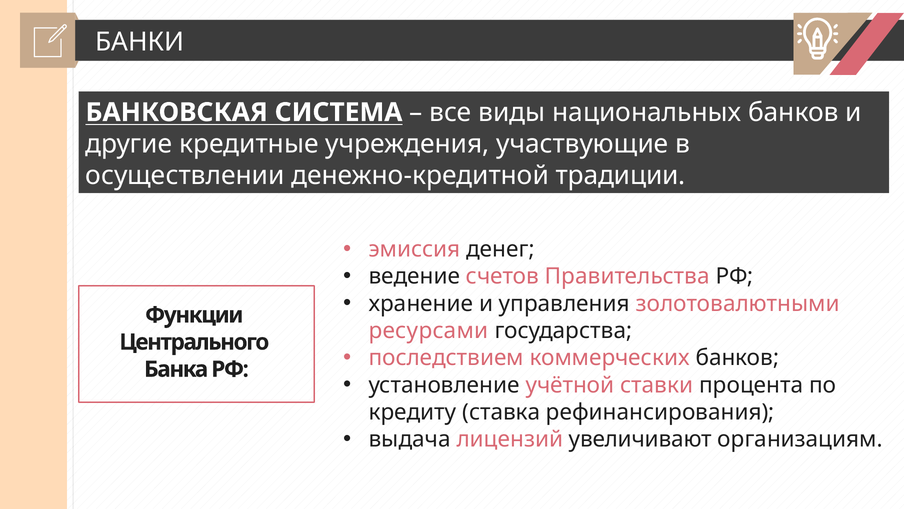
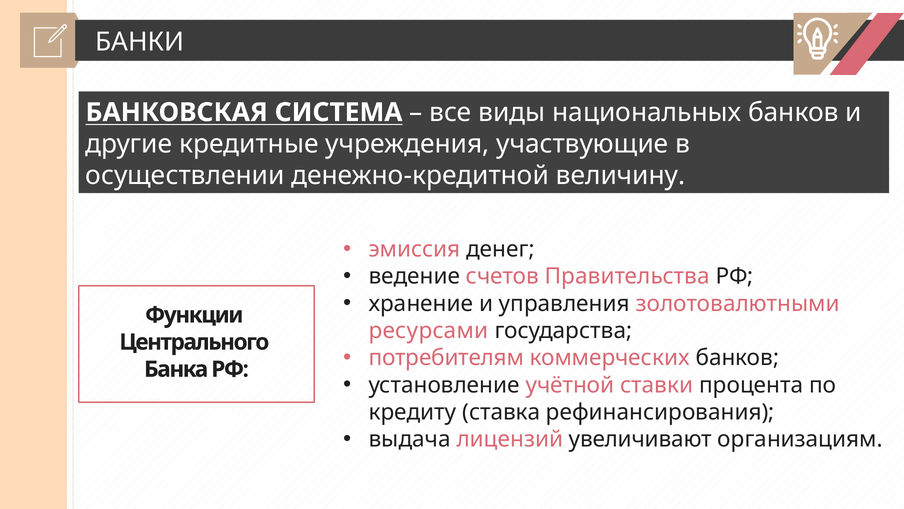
традиции: традиции -> величину (621, 176)
последствием: последствием -> потребителям (446, 358)
